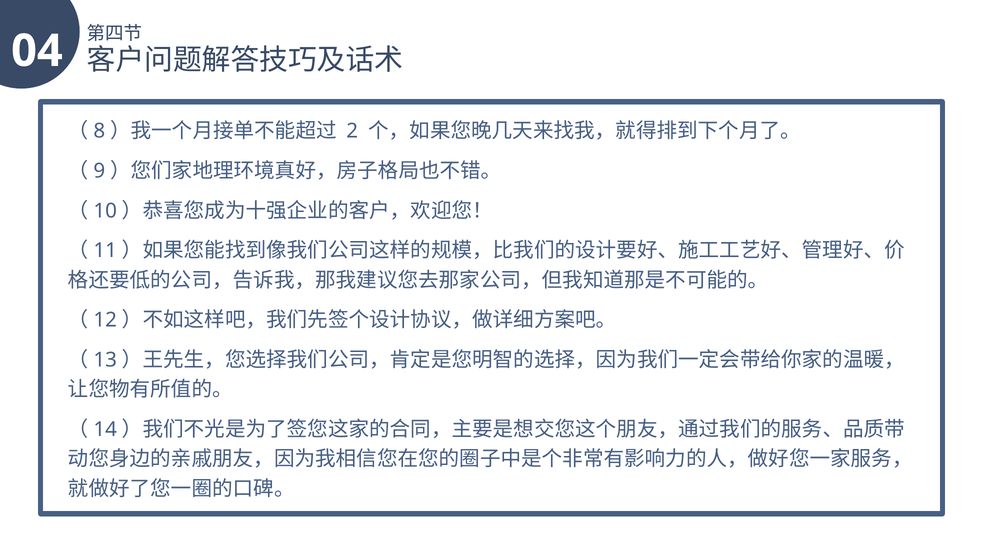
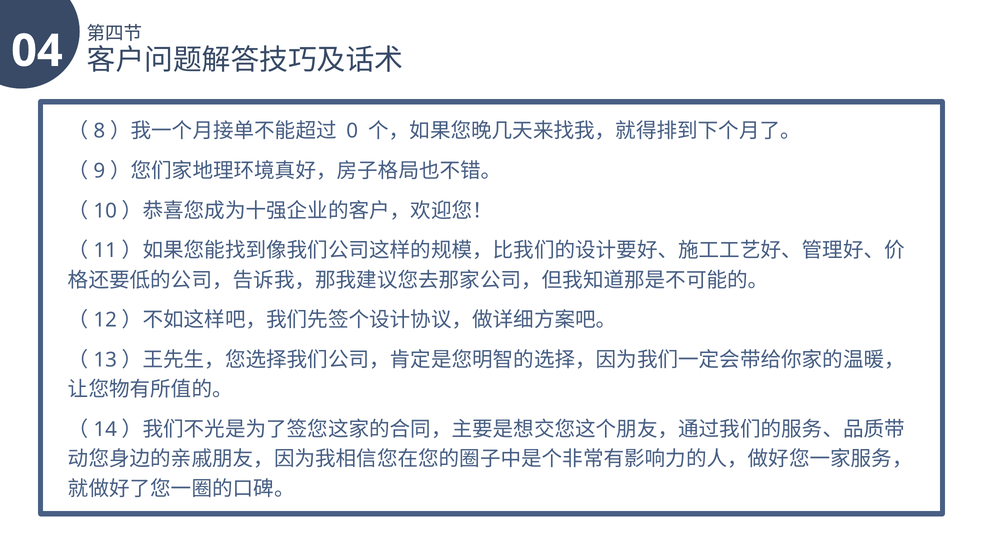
2: 2 -> 0 (352, 131)
